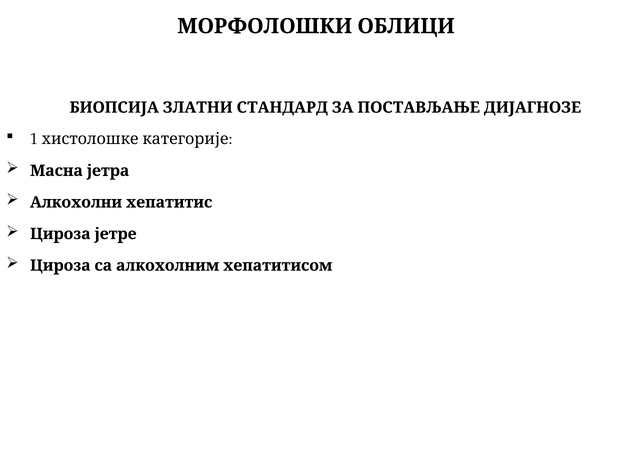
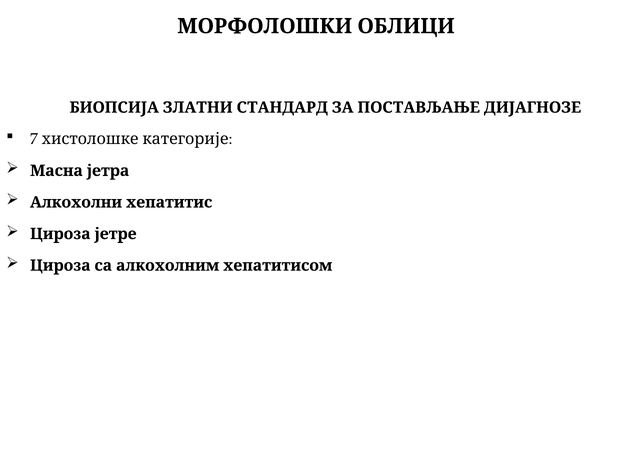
1: 1 -> 7 (34, 139)
